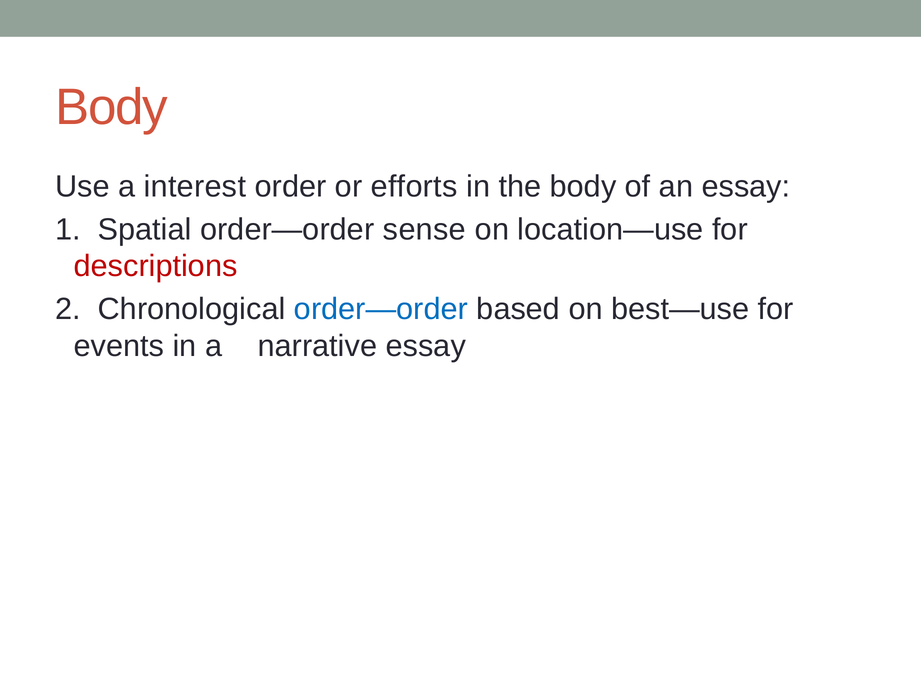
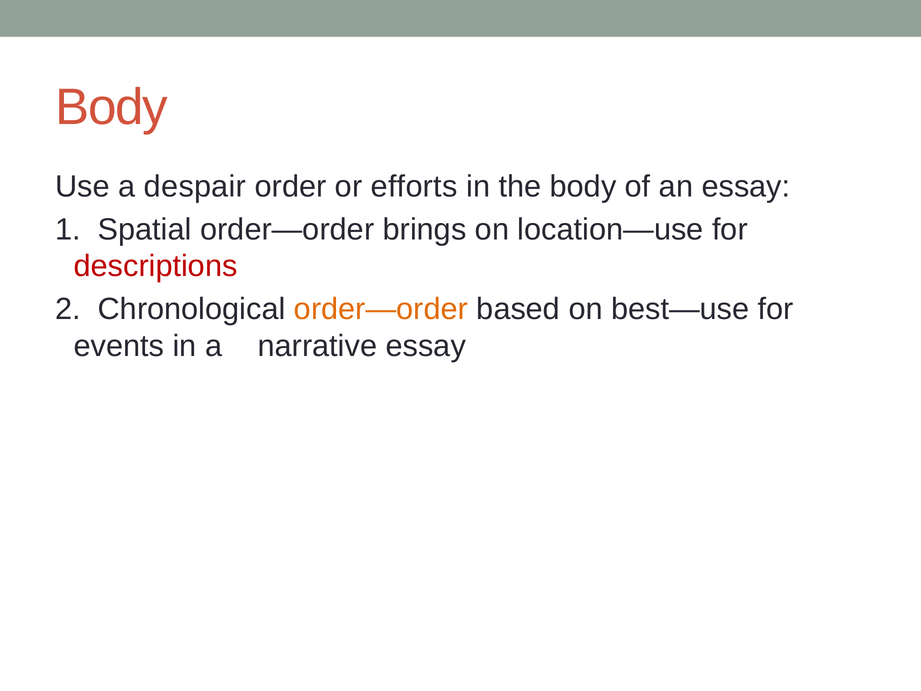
interest: interest -> despair (195, 186)
sense: sense -> brings (425, 229)
order—order colour: blue -> orange (381, 309)
